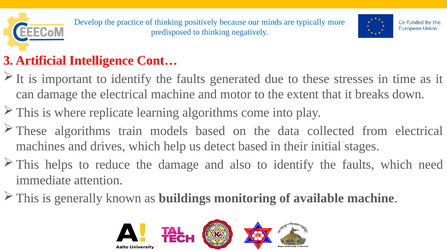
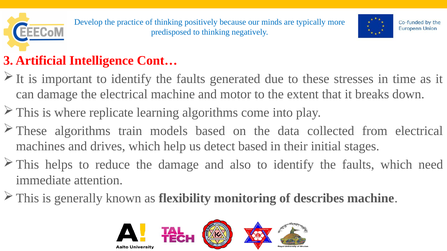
buildings: buildings -> flexibility (185, 199)
available: available -> describes (319, 199)
